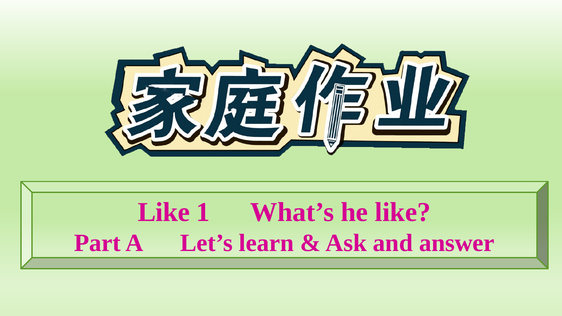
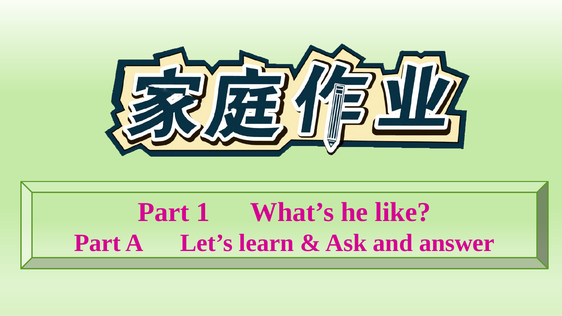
Like: Like -> Part (164, 212)
